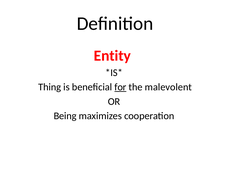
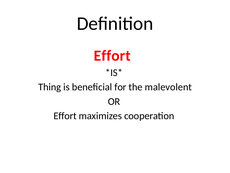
Entity: Entity -> Effort (112, 56)
for underline: present -> none (120, 87)
Being: Being -> Effort (65, 115)
